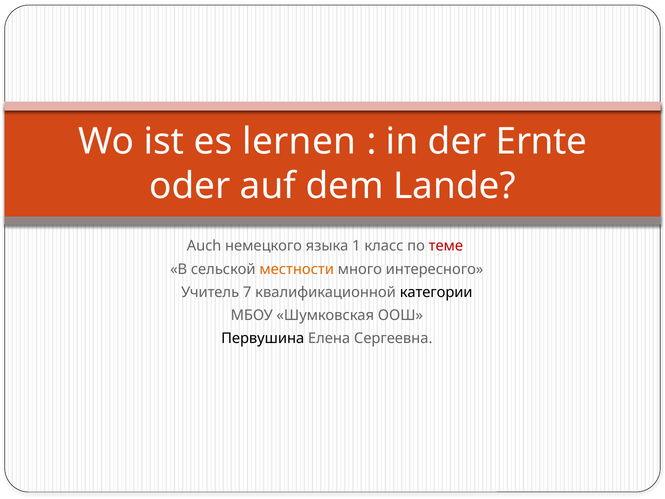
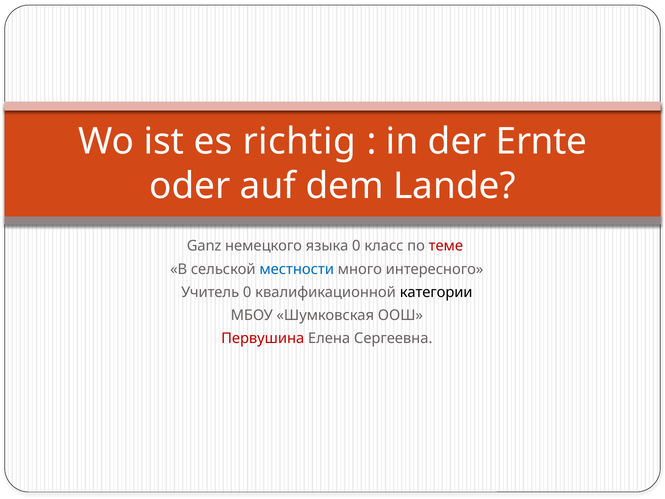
lernen: lernen -> richtig (299, 142)
Auch: Auch -> Ganz (204, 246)
языка 1: 1 -> 0 (356, 246)
местности colour: orange -> blue (297, 269)
Учитель 7: 7 -> 0 (247, 292)
Первушина colour: black -> red (263, 338)
